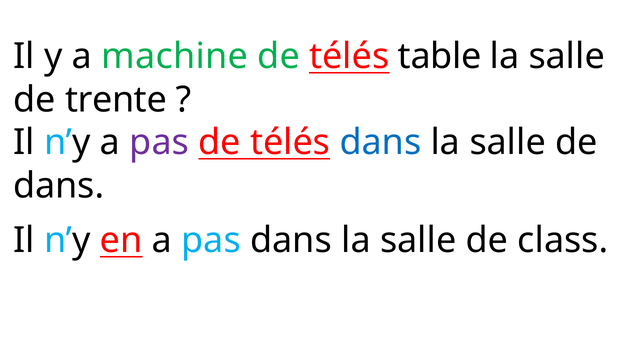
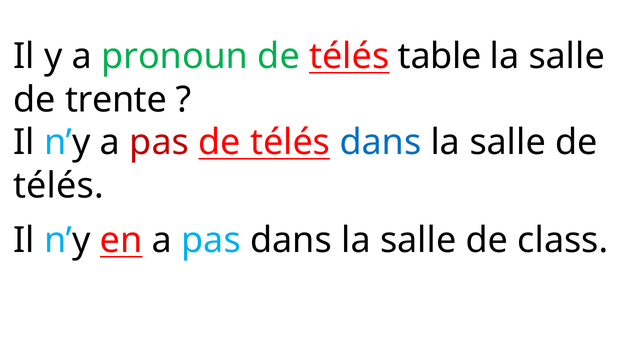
machine: machine -> pronoun (175, 56)
pas colour: purple -> red (159, 142)
dans: dans -> télés (59, 186)
